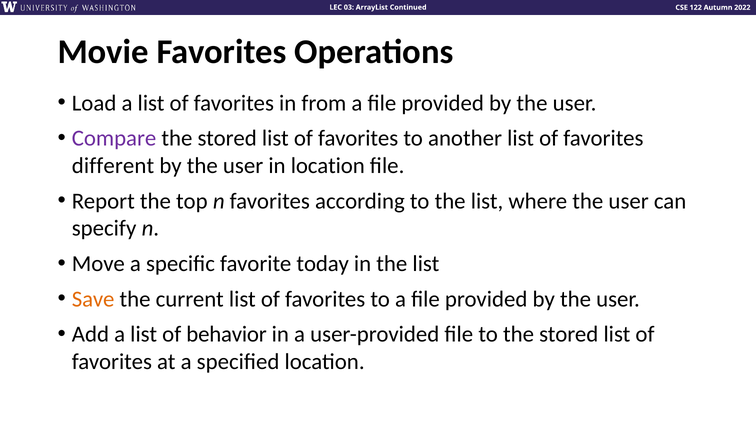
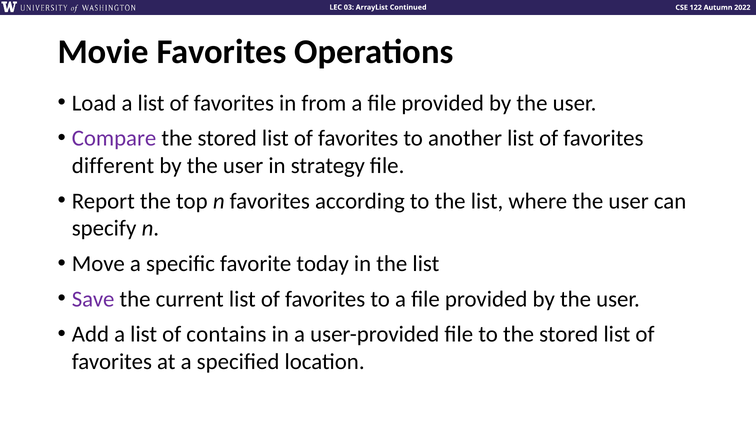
in location: location -> strategy (328, 166)
Save colour: orange -> purple (93, 299)
behavior: behavior -> contains (226, 334)
